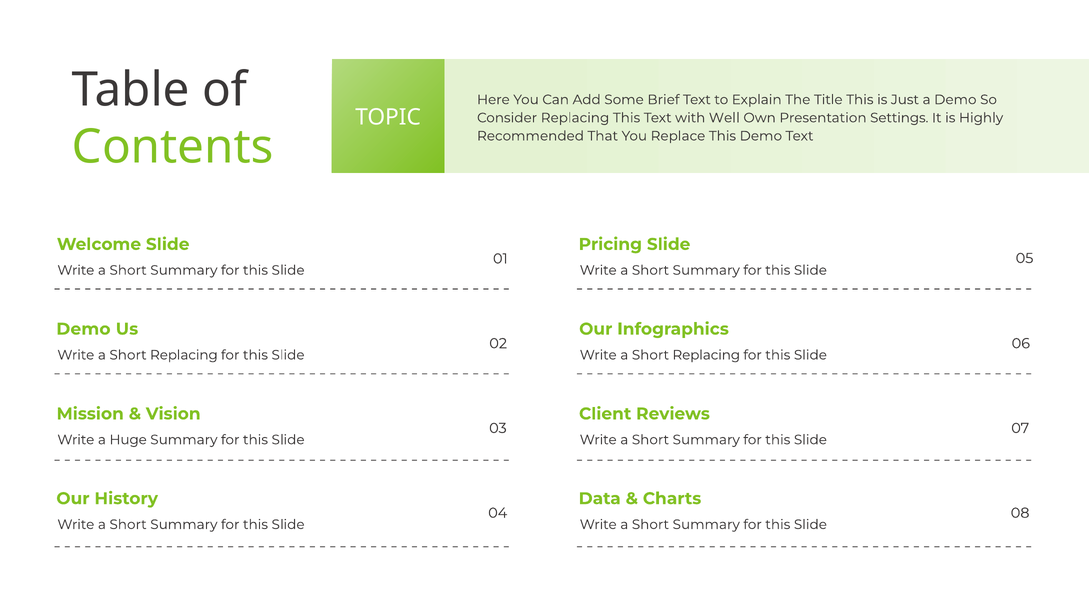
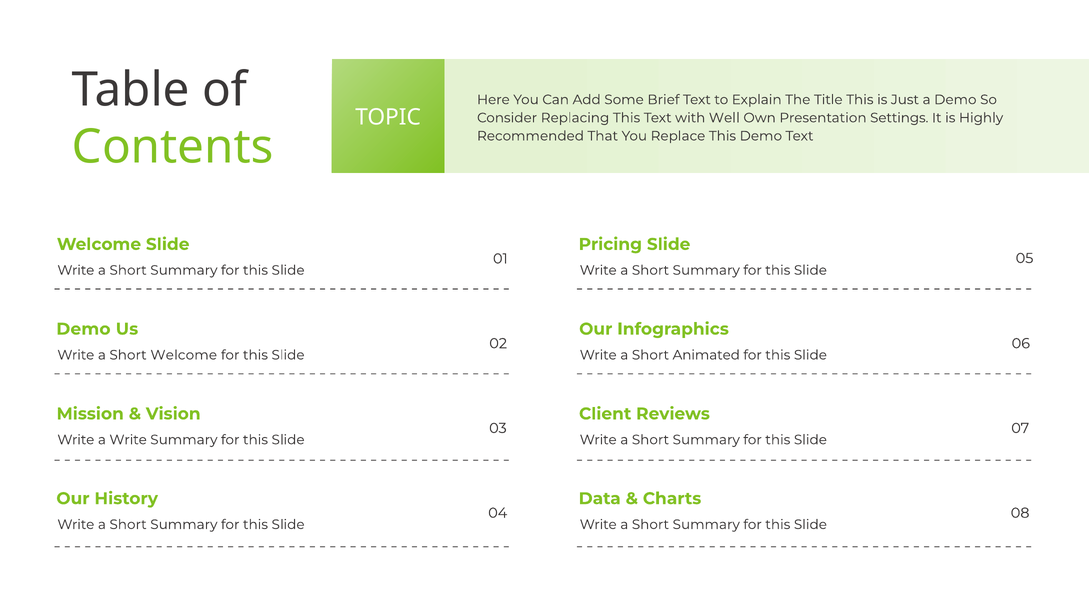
Replacing: Replacing -> Welcome (184, 355)
Replacing: Replacing -> Animated (706, 355)
a Huge: Huge -> Write (128, 439)
